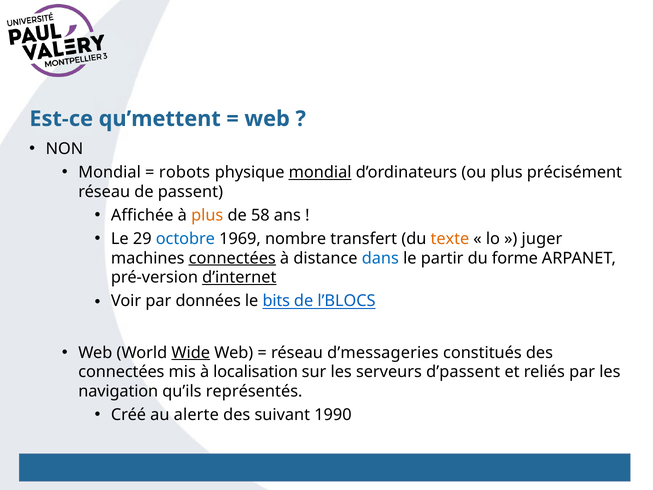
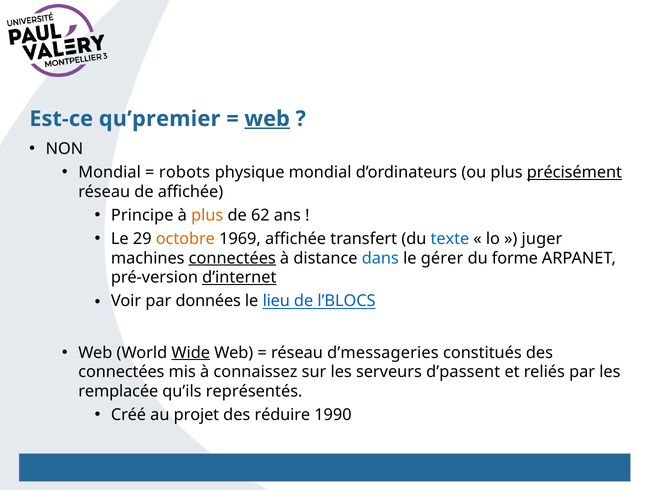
qu’mettent: qu’mettent -> qu’premier (160, 119)
web underline: none -> present (267, 119)
mondial underline: present -> none (320, 172)
précisément underline: none -> present (574, 172)
de passent: passent -> affichée (190, 192)
Affichée: Affichée -> Principe (142, 215)
58: 58 -> 62 (260, 215)
octobre colour: blue -> orange (185, 239)
1969 nombre: nombre -> affichée (296, 239)
texte colour: orange -> blue (450, 239)
partir: partir -> gérer (442, 258)
bits: bits -> lieu (276, 301)
localisation: localisation -> connaissez (255, 372)
navigation: navigation -> remplacée (118, 391)
alerte: alerte -> projet (196, 415)
suivant: suivant -> réduire (282, 415)
